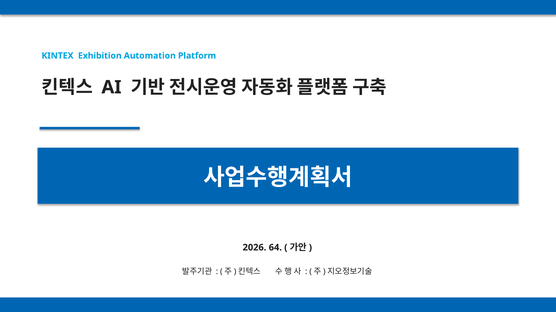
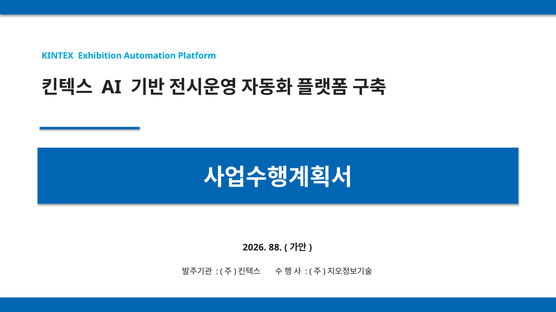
64: 64 -> 88 (275, 248)
